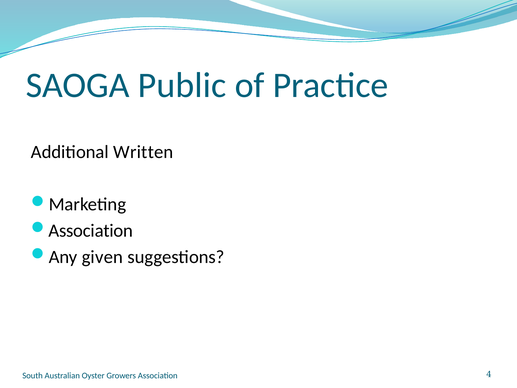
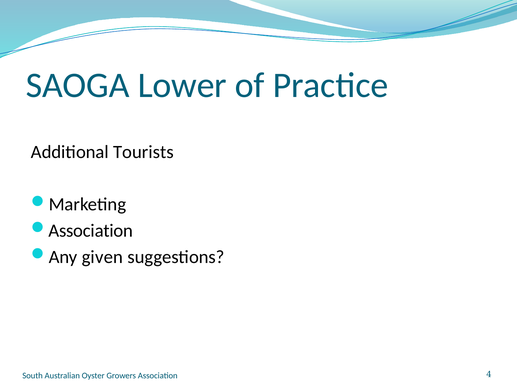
Public: Public -> Lower (182, 85)
Written: Written -> Tourists (143, 152)
